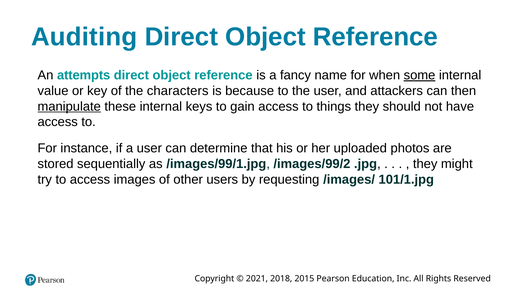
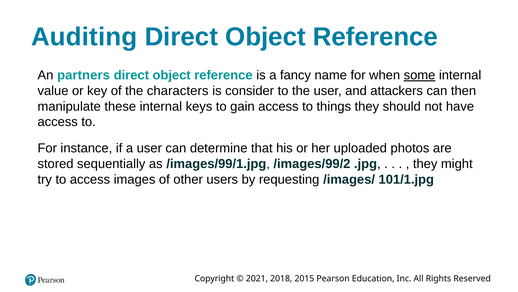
attempts: attempts -> partners (84, 75)
because: because -> consider (250, 91)
manipulate underline: present -> none (69, 106)
